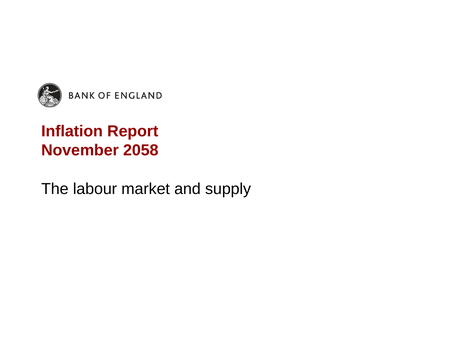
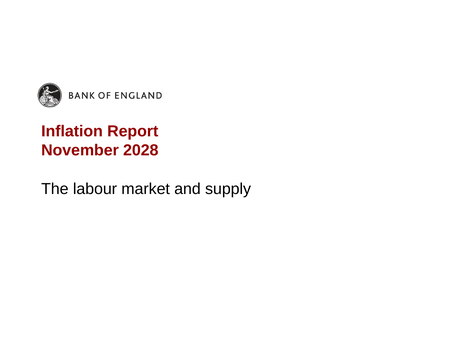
2058: 2058 -> 2028 (141, 150)
